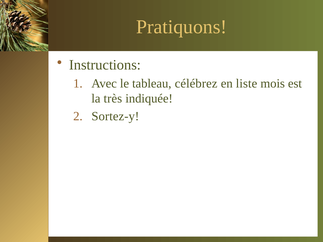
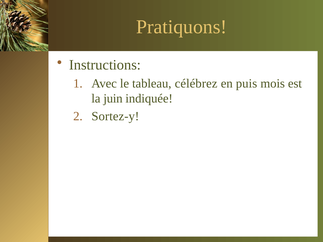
liste: liste -> puis (246, 84)
très: très -> juin (113, 99)
